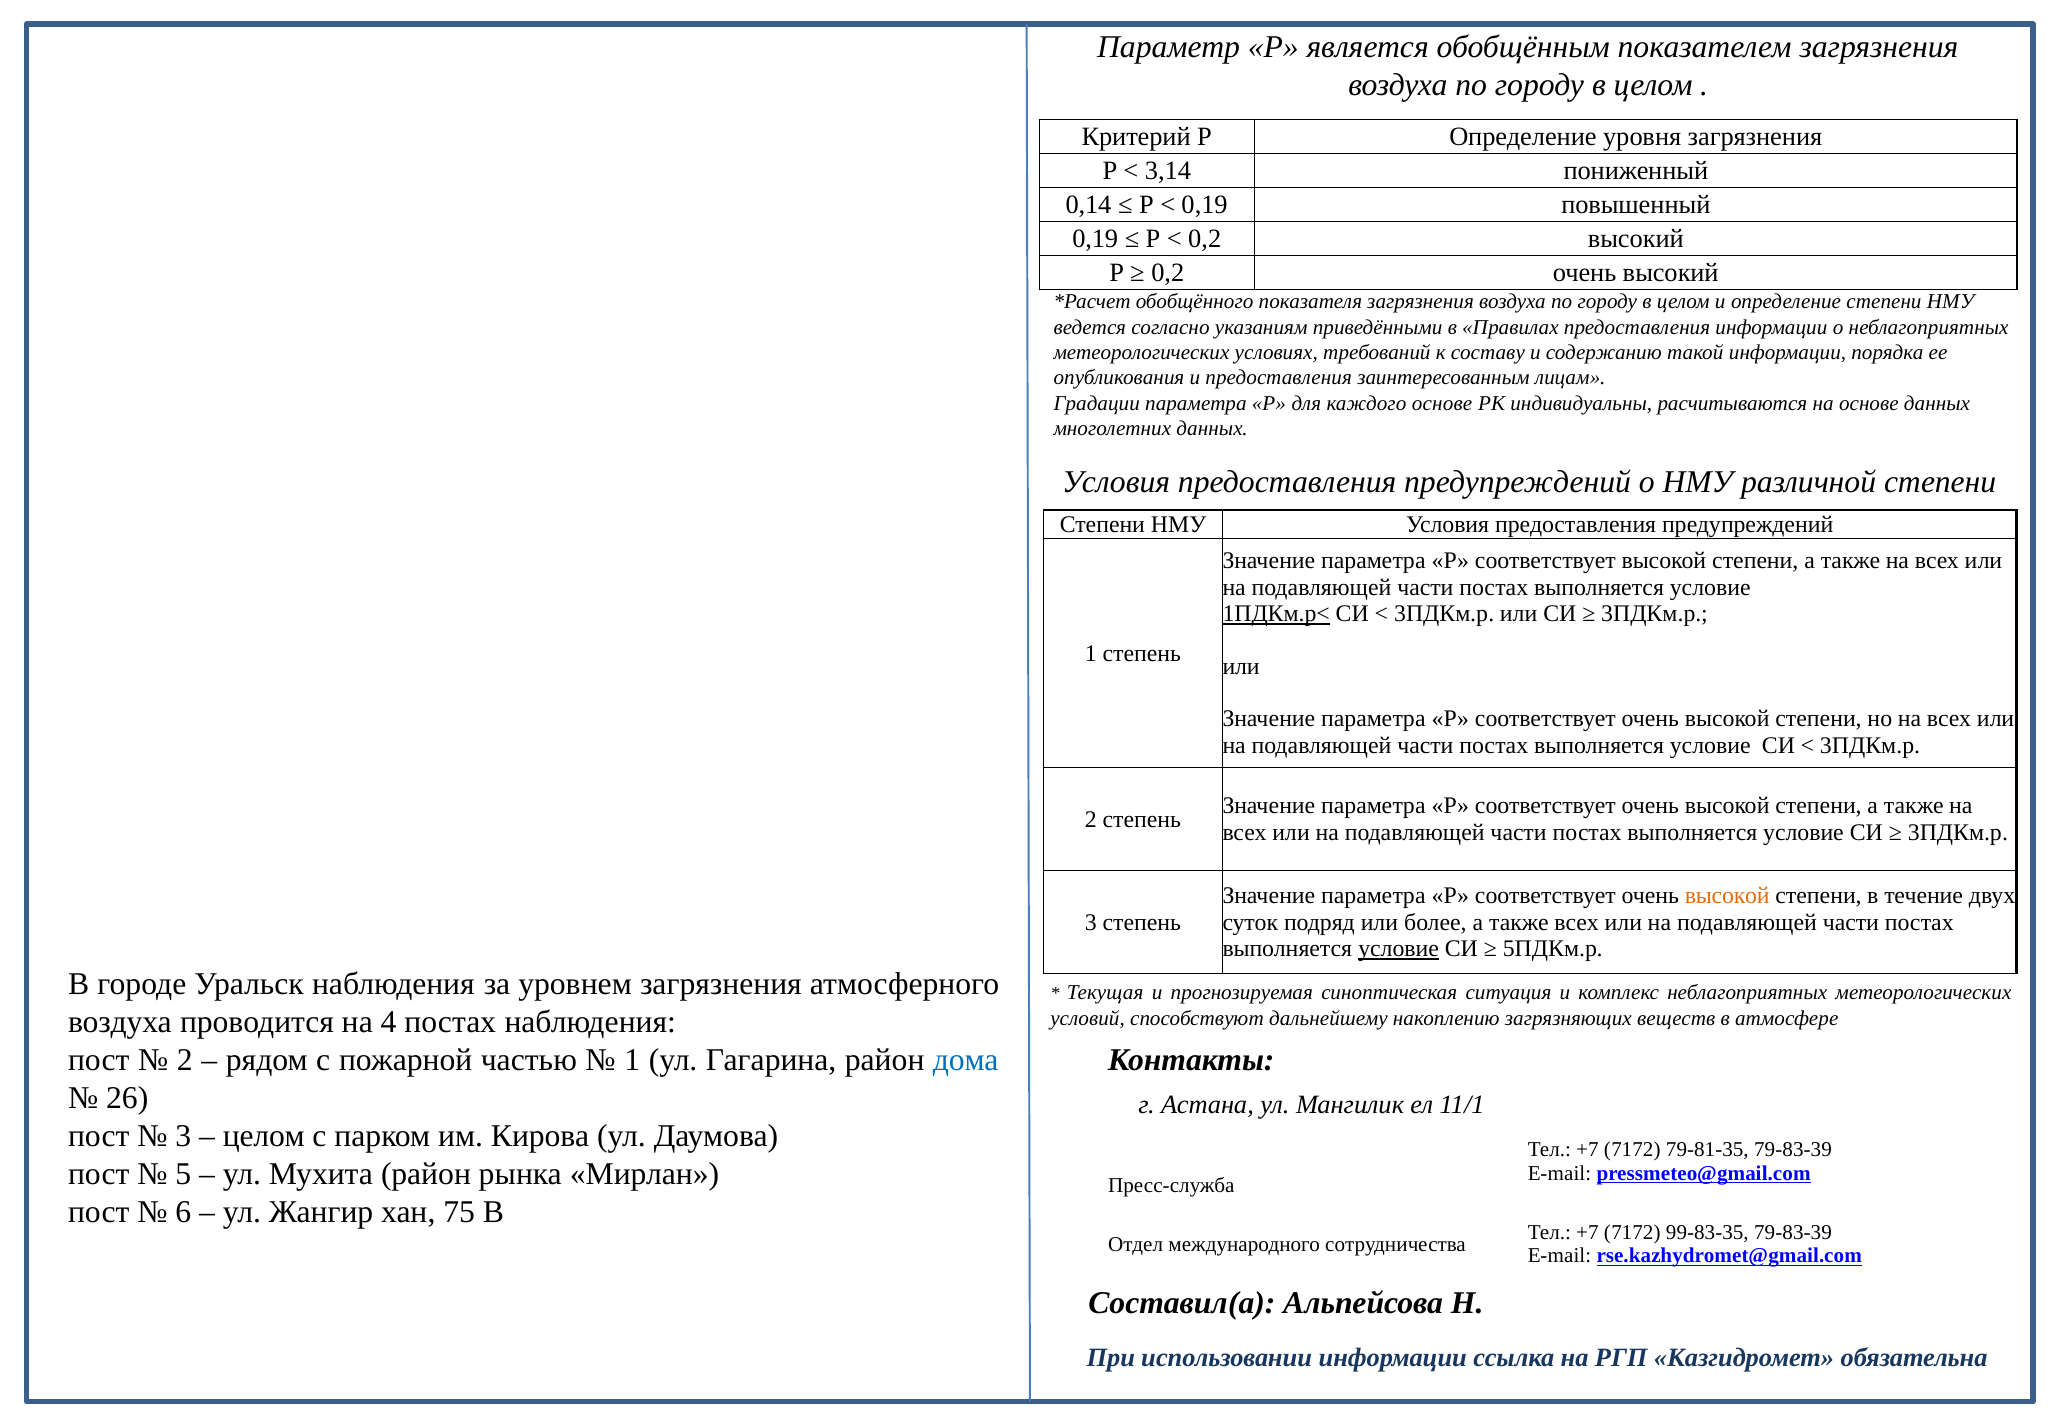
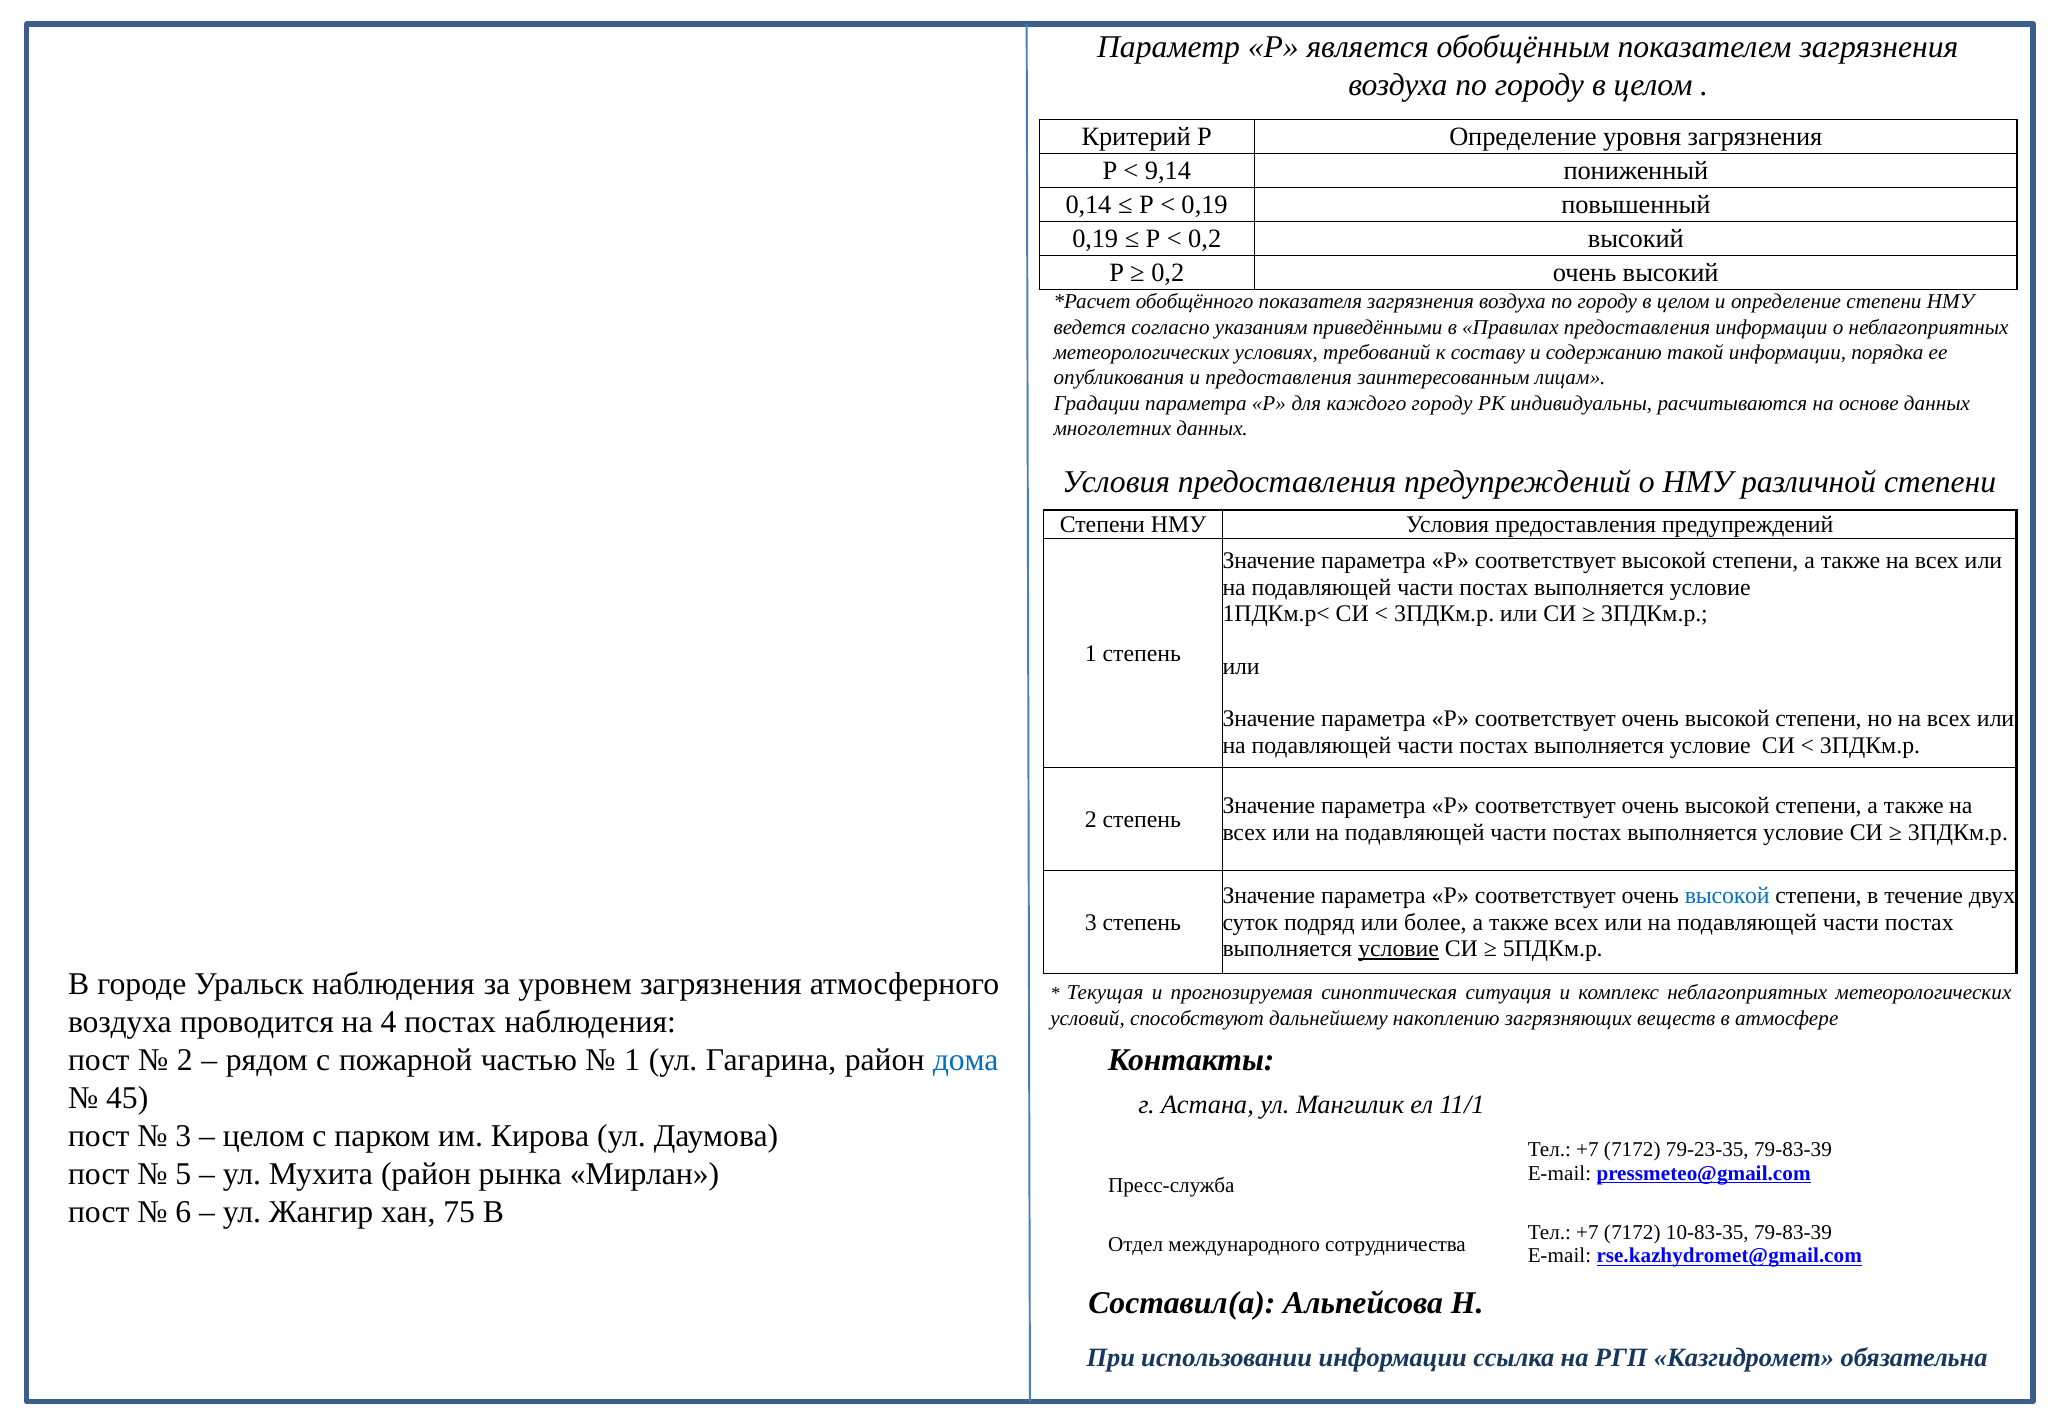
3,14: 3,14 -> 9,14 (1168, 170)
каждого основе: основе -> городу (1442, 403)
1ПДКм.р< underline: present -> none (1276, 614)
высокой colour: orange -> blue (1727, 896)
26: 26 -> 45 (127, 1099)
79-81-35: 79-81-35 -> 79-23-35 (1707, 1150)
99-83-35: 99-83-35 -> 10-83-35 (1707, 1232)
